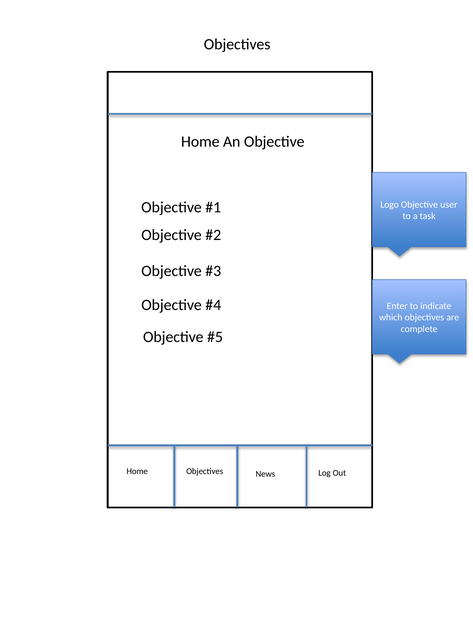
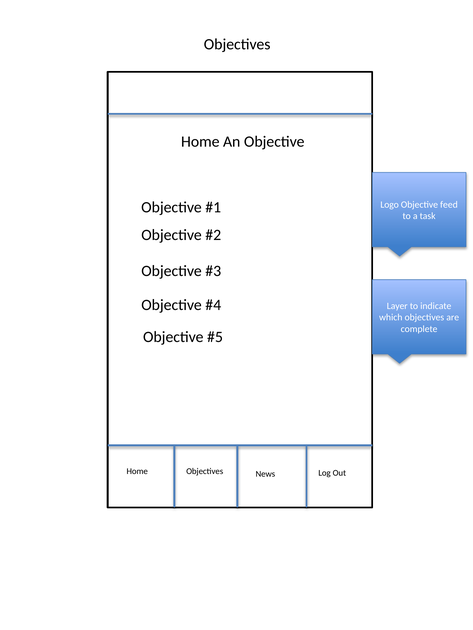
user: user -> feed (449, 205)
Enter: Enter -> Layer (397, 306)
